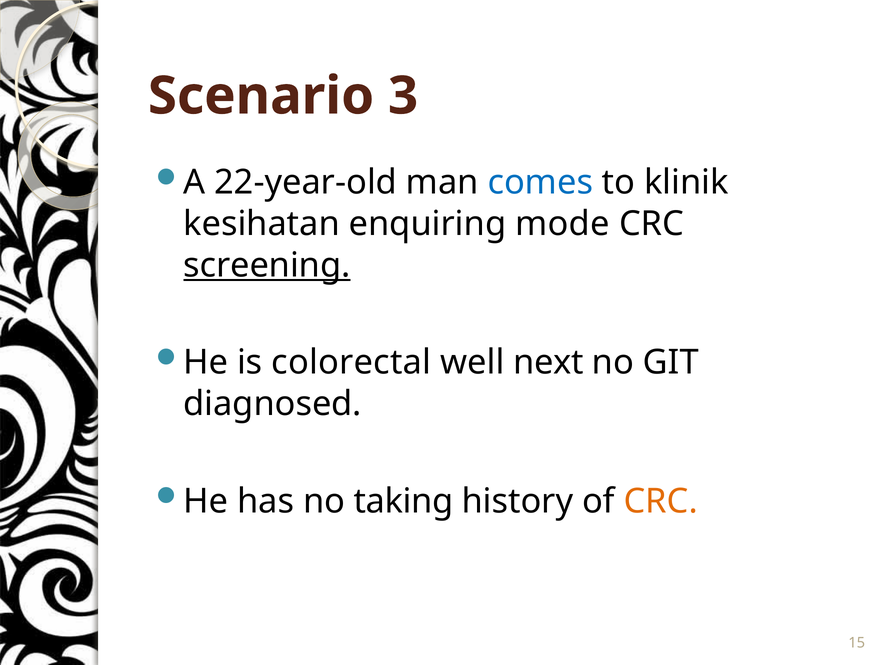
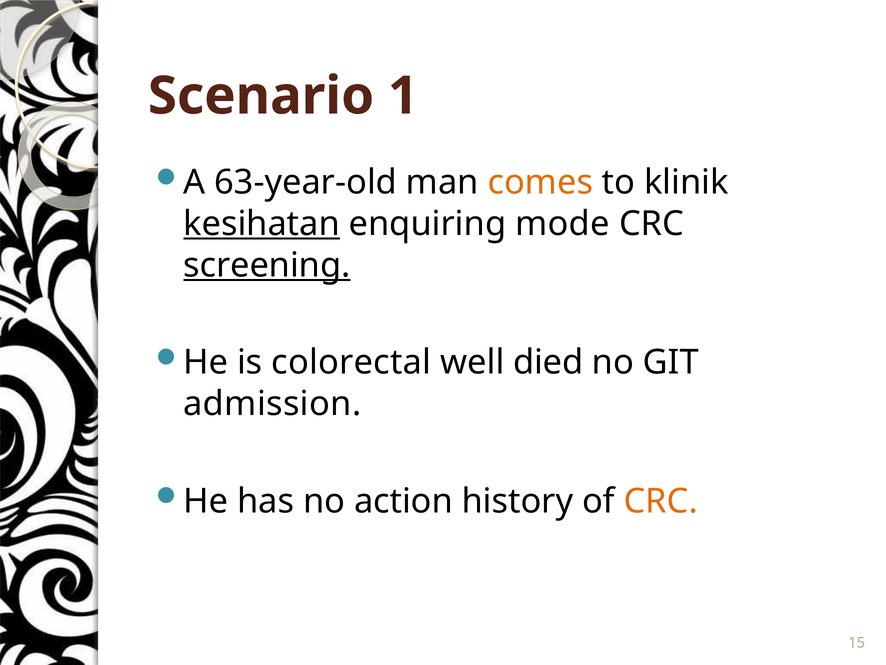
3: 3 -> 1 (403, 96)
22-year-old: 22-year-old -> 63-year-old (306, 182)
comes colour: blue -> orange (540, 182)
kesihatan underline: none -> present (262, 224)
next: next -> died (548, 362)
diagnosed: diagnosed -> admission (272, 404)
taking: taking -> action (404, 501)
